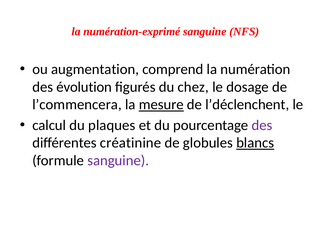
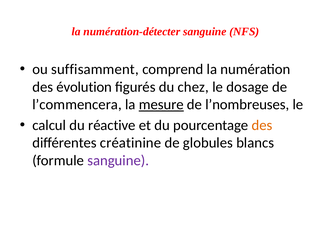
numération-exprimé: numération-exprimé -> numération-détecter (132, 32)
augmentation: augmentation -> suffisamment (95, 69)
l’déclenchent: l’déclenchent -> l’nombreuses (247, 105)
plaques: plaques -> réactive (112, 125)
des colour: purple -> orange (262, 125)
blancs underline: present -> none (255, 143)
